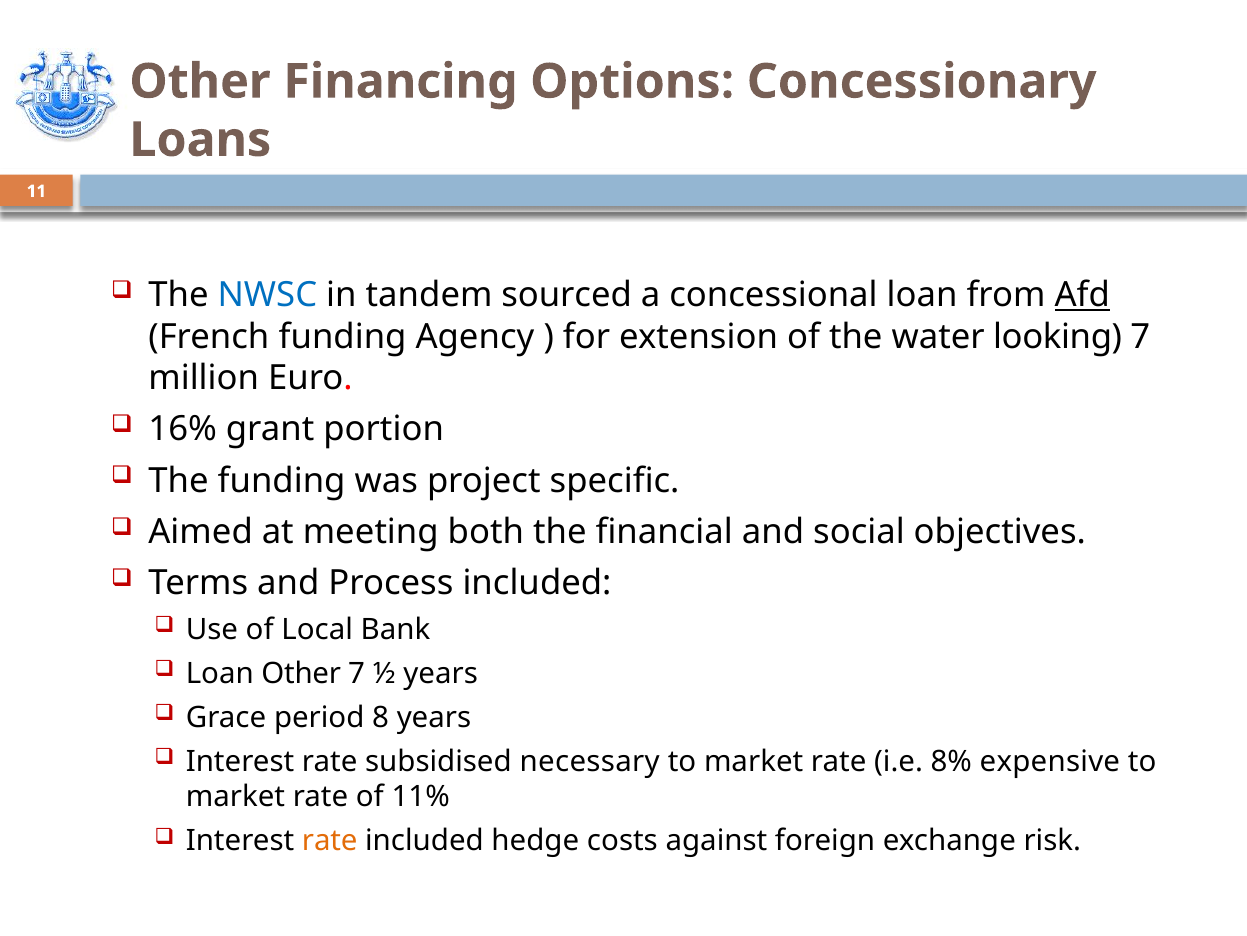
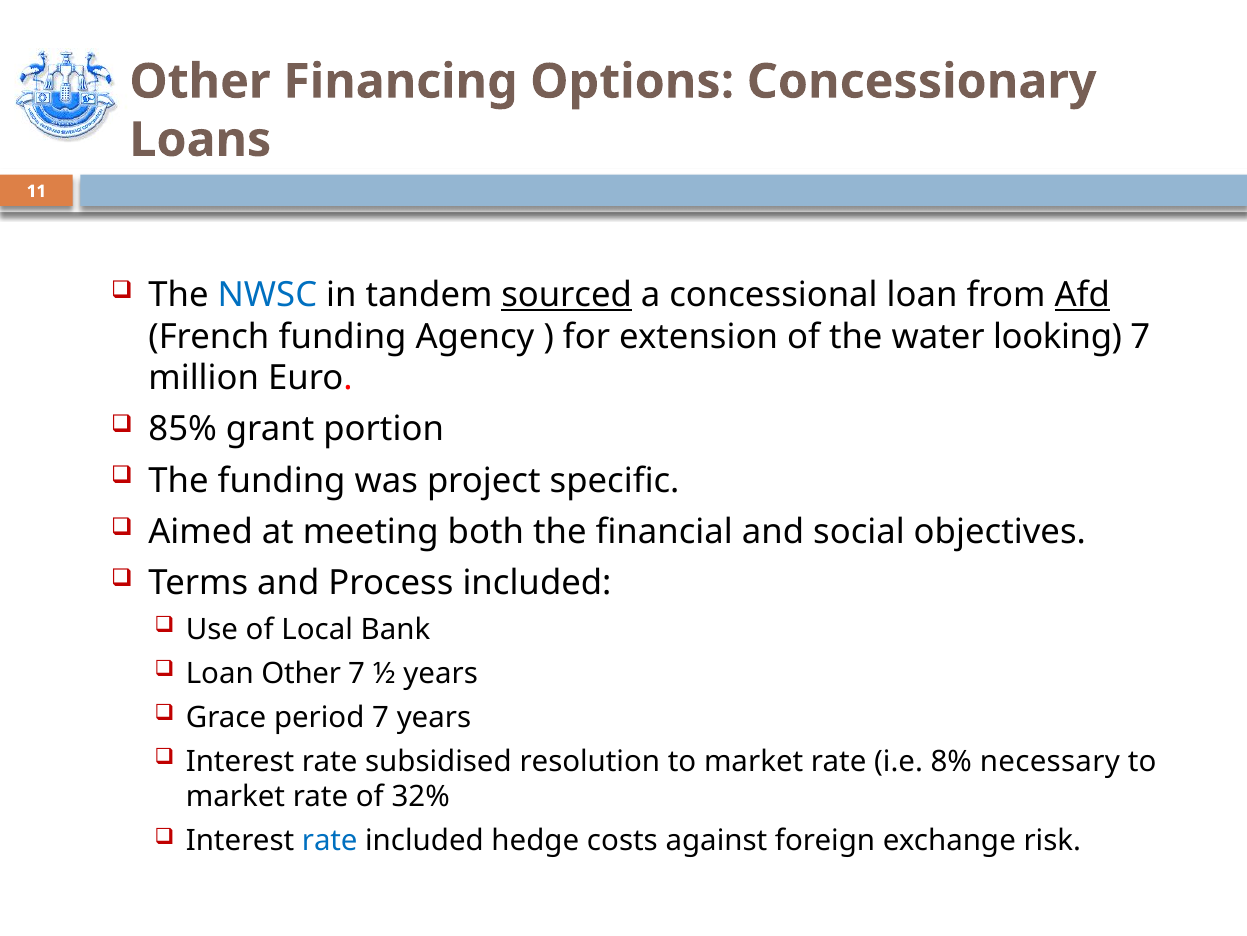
sourced underline: none -> present (567, 295)
16%: 16% -> 85% (183, 429)
period 8: 8 -> 7 (380, 717)
necessary: necessary -> resolution (590, 761)
expensive: expensive -> necessary (1050, 761)
11%: 11% -> 32% (421, 797)
rate colour: orange -> blue (330, 841)
